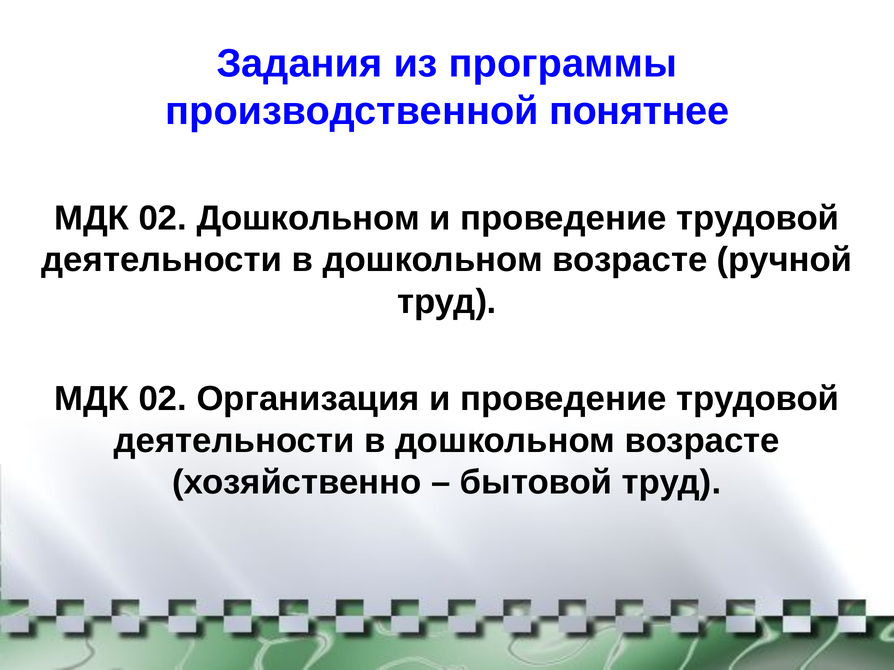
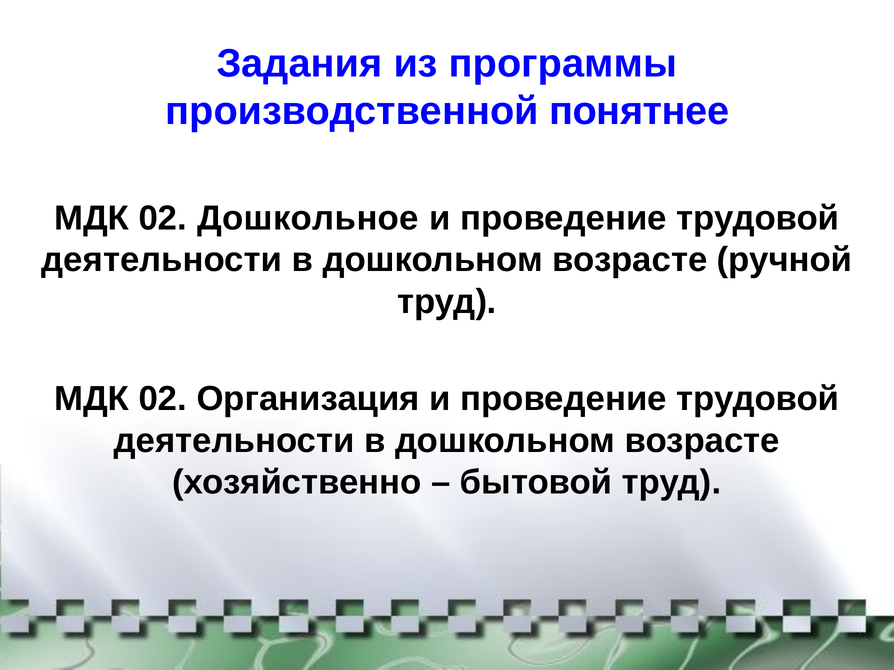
02 Дошкольном: Дошкольном -> Дошкольное (308, 218)
